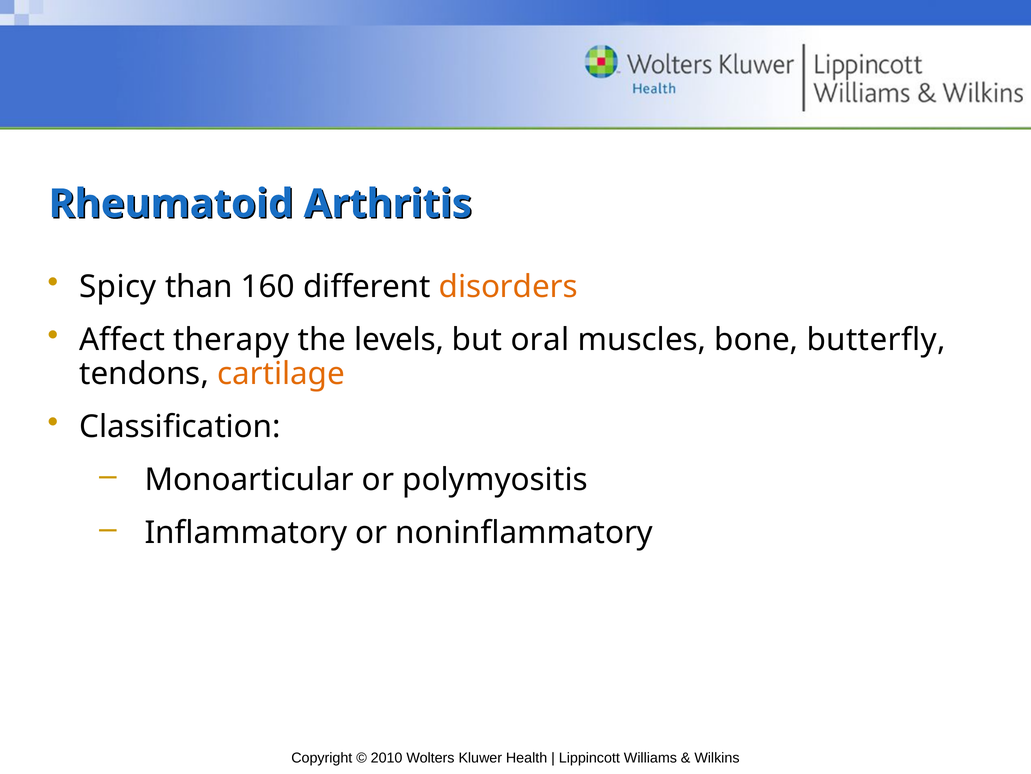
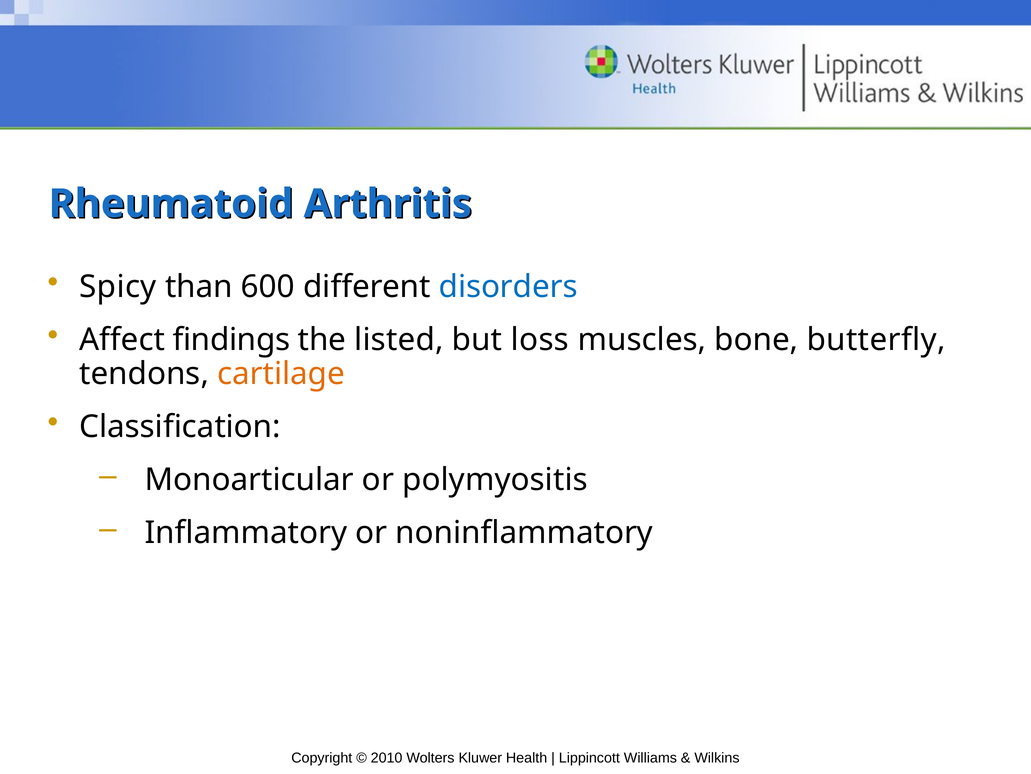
160: 160 -> 600 (268, 287)
disorders colour: orange -> blue (508, 287)
therapy: therapy -> findings (231, 339)
levels: levels -> listed (399, 339)
oral: oral -> loss (540, 339)
